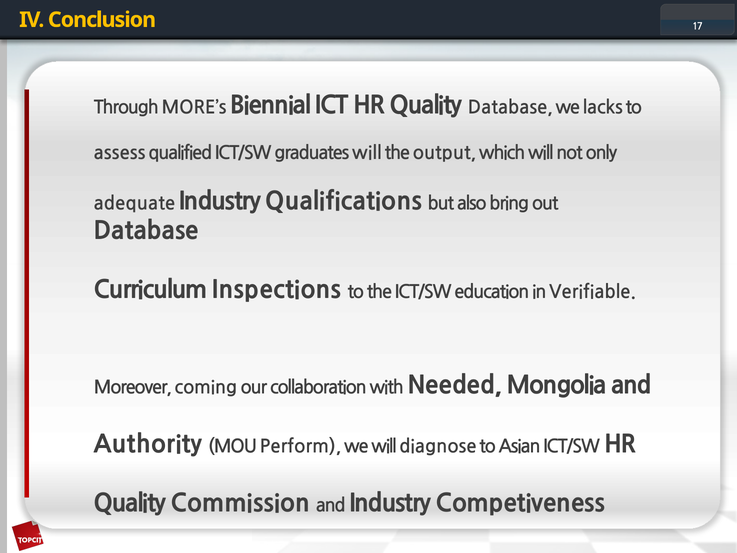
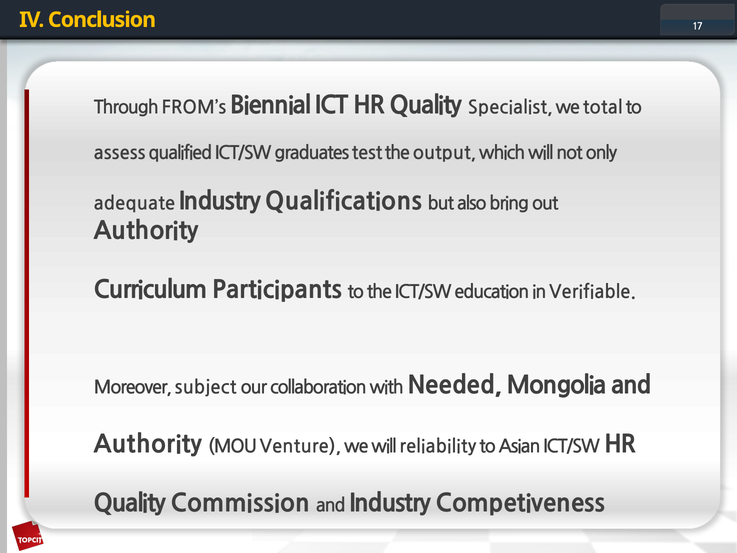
MORE’s: MORE’s -> FROM’s (194, 108)
Quality Database: Database -> Specialist (510, 108)
lacks: lacks -> total (603, 108)
graduates will: will -> test (367, 153)
Database: Database -> Authority (146, 231)
Inspections: Inspections -> Participants (277, 290)
coming: coming -> subject (206, 388)
Perform: Perform -> Venture (301, 447)
diagnose: diagnose -> reliability (438, 447)
